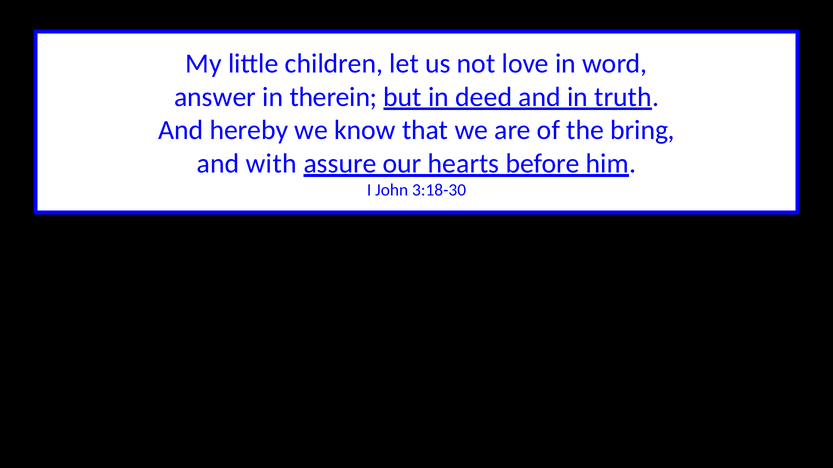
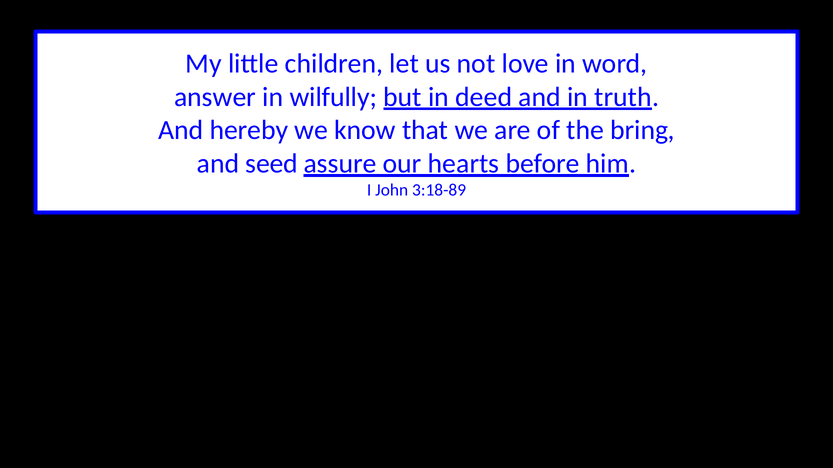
therein: therein -> wilfully (333, 97)
with: with -> seed (272, 164)
3:18-30: 3:18-30 -> 3:18-89 (439, 190)
